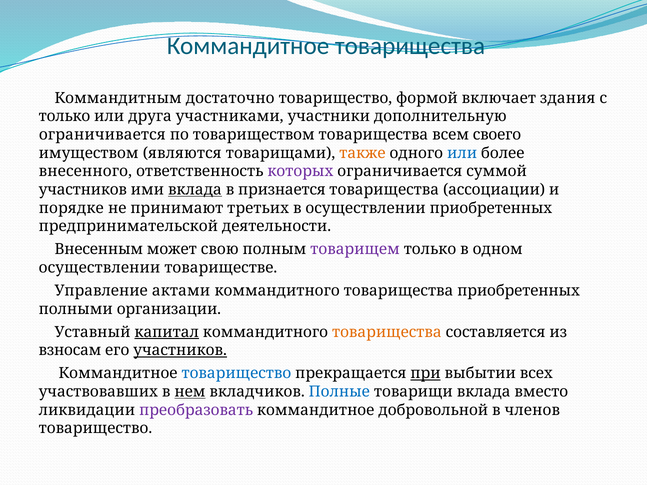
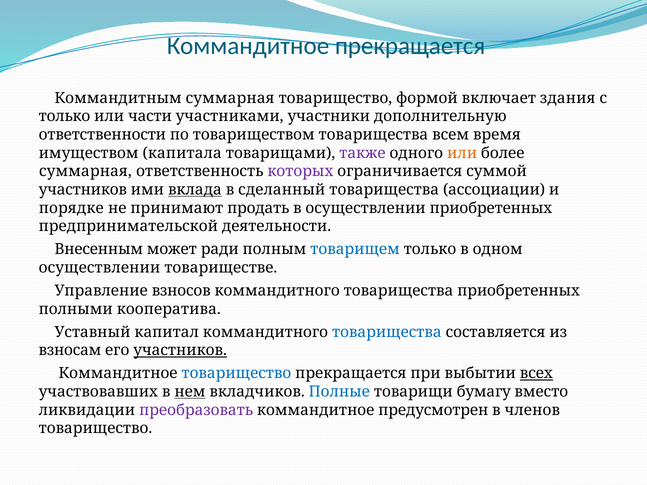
Коммандитное товарищества: товарищества -> прекращается (410, 46)
Коммандитным достаточно: достаточно -> суммарная (230, 98)
друга: друга -> части (150, 116)
ограничивается: ограничивается -> ответственности (102, 135)
своего: своего -> время (497, 135)
являются: являются -> капитала (182, 153)
также colour: orange -> purple (362, 153)
или colour: blue -> orange (462, 153)
внесенного: внесенного -> суммарная (85, 171)
признается: признается -> сделанный (282, 190)
третьих: третьих -> продать (258, 208)
свою: свою -> ради (220, 249)
товарищем colour: purple -> blue (355, 249)
актами: актами -> взносов (181, 291)
организации: организации -> кооператива (169, 309)
капитал underline: present -> none (167, 332)
товарищества colour: orange -> blue (387, 332)
при underline: present -> none (426, 374)
всех underline: none -> present (536, 374)
товарищи вклада: вклада -> бумагу (484, 392)
добровольной: добровольной -> предусмотрен (433, 410)
